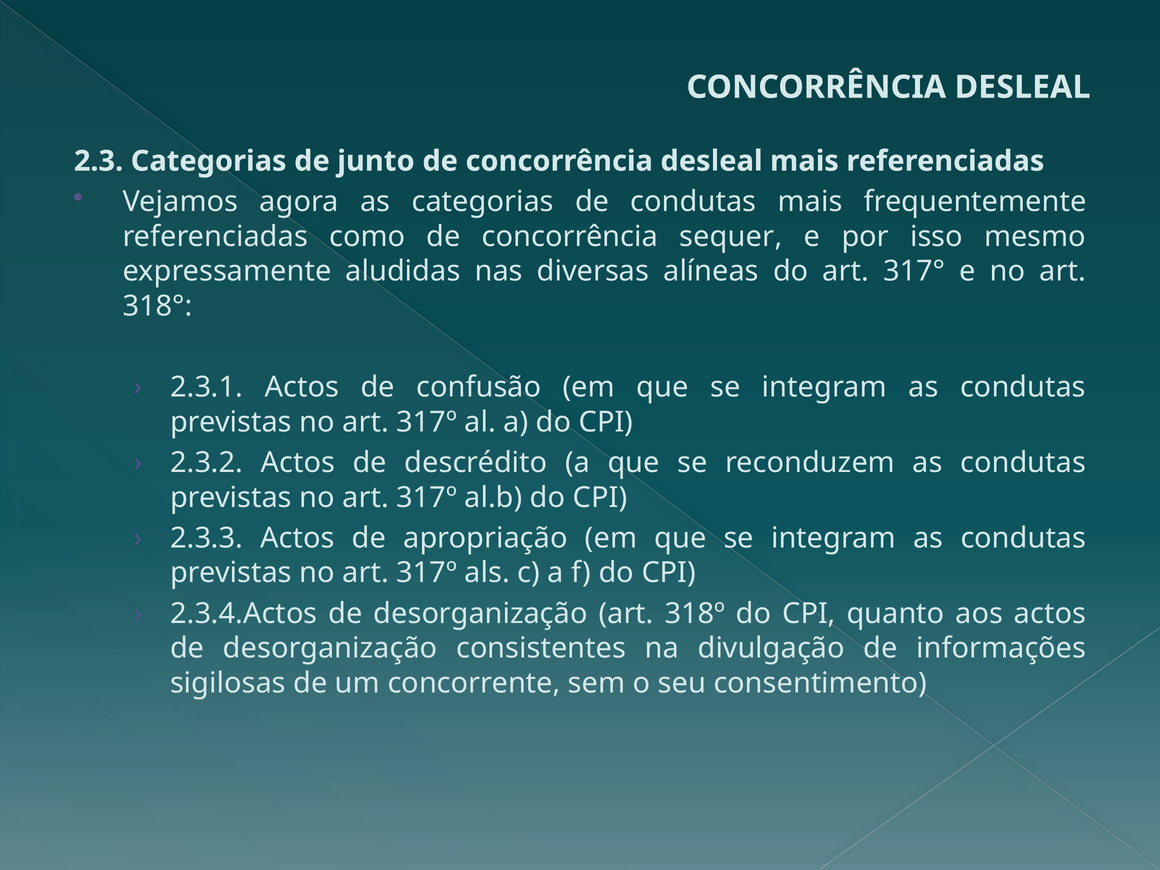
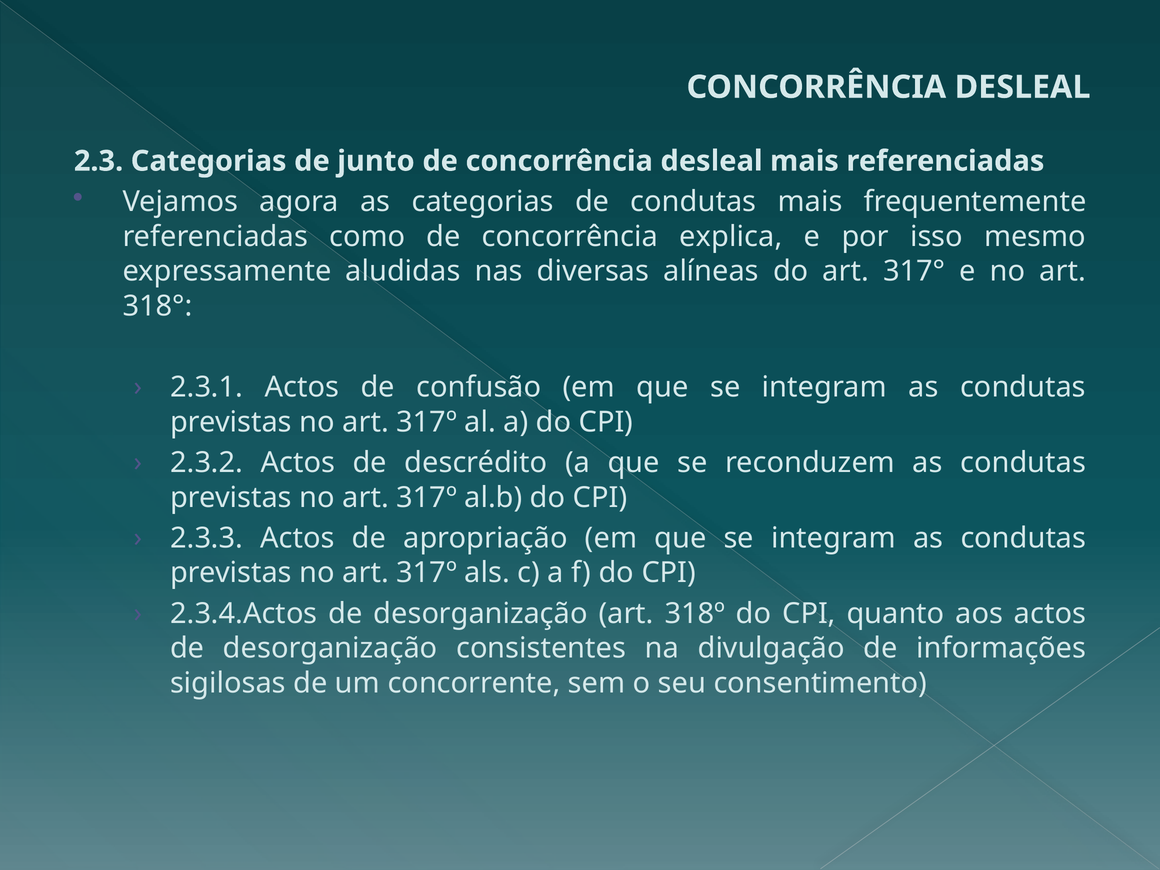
sequer: sequer -> explica (731, 236)
